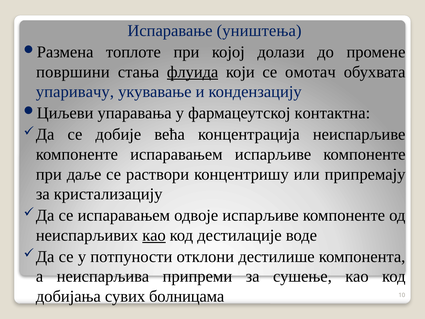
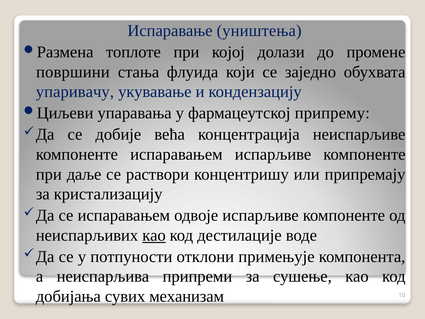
флуида underline: present -> none (193, 72)
омотач: омотач -> заједно (310, 72)
контактна: контактна -> припрему (332, 113)
дестилише: дестилише -> примењује (276, 256)
болницама: болницама -> механизам (187, 296)
